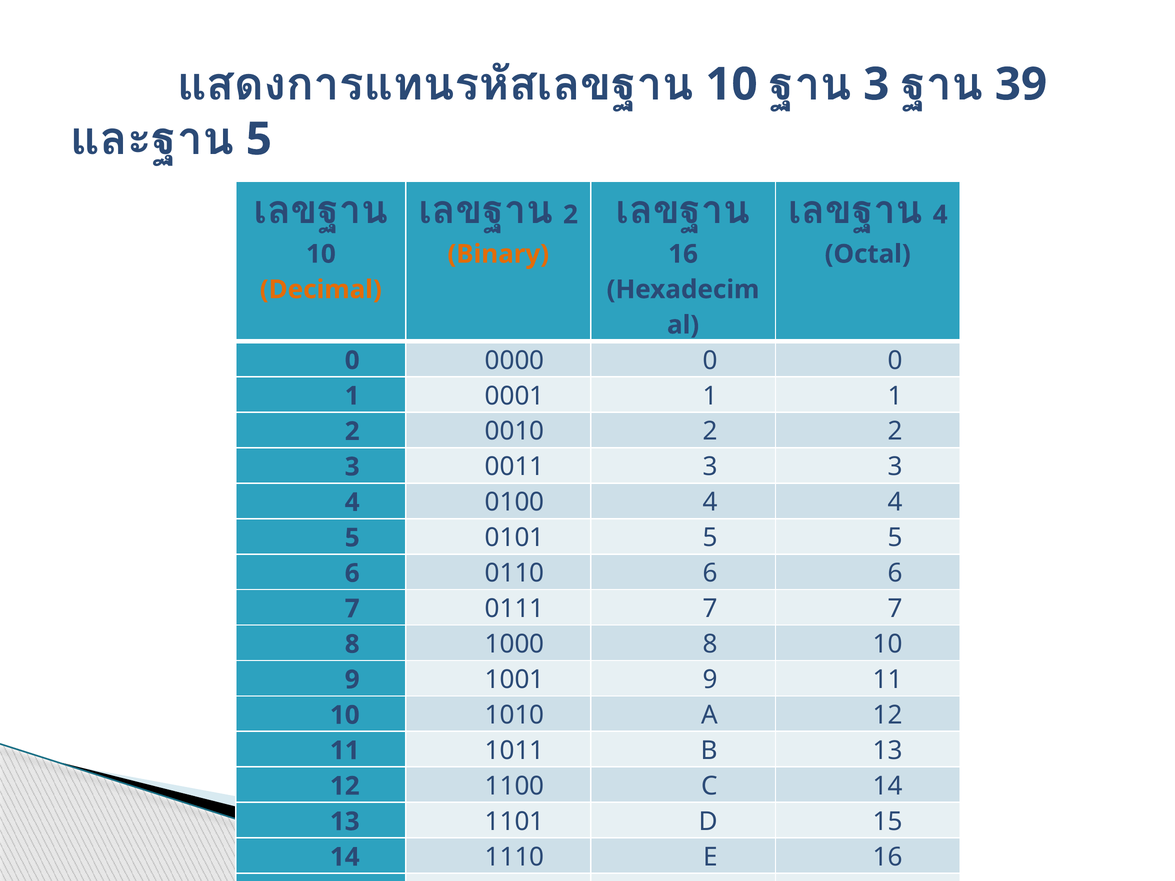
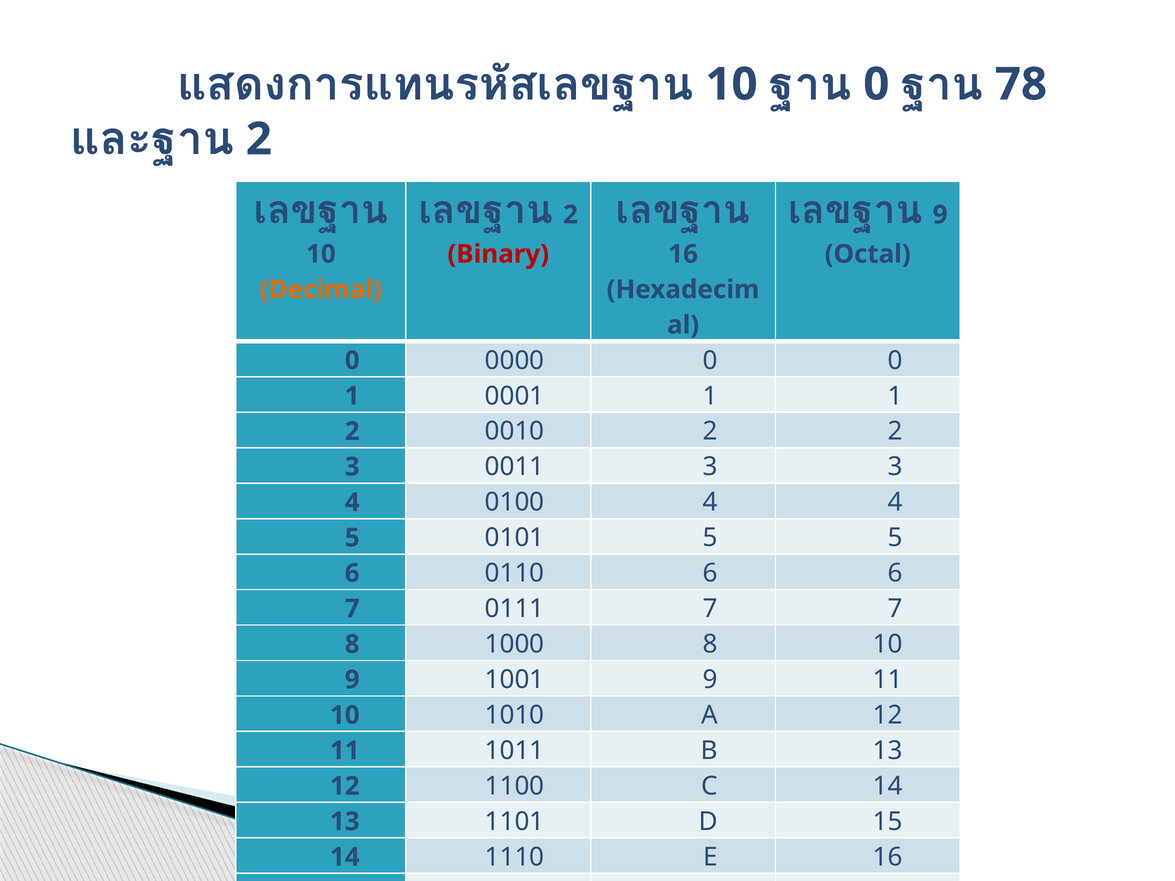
3: 3 -> 0 (876, 84)
39: 39 -> 78 (1021, 84)
5: 5 -> 2 (259, 139)
4: 4 -> 9 (940, 215)
Binary colour: orange -> red (498, 254)
